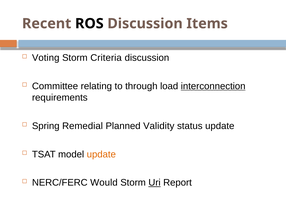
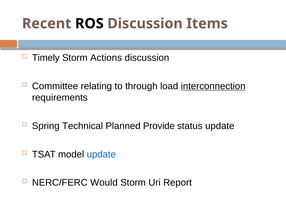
Voting: Voting -> Timely (46, 58)
Criteria: Criteria -> Actions (106, 58)
Remedial: Remedial -> Technical (83, 126)
Validity: Validity -> Provide (159, 126)
update colour: orange -> blue (101, 155)
Uri underline: present -> none (155, 183)
